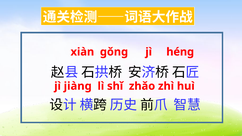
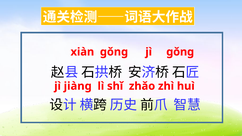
jì héng: héng -> gǒng (180, 52)
